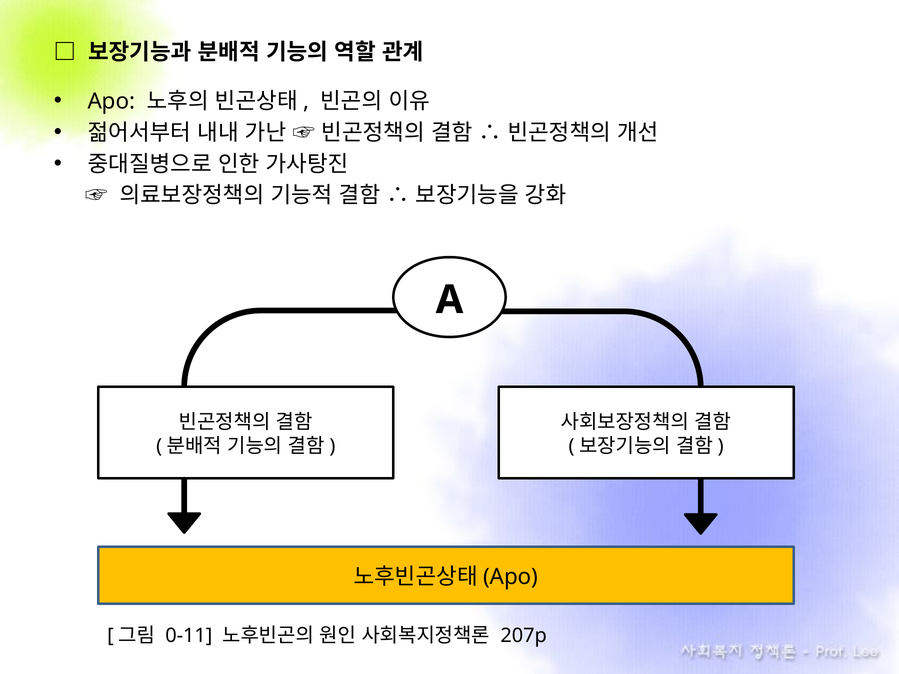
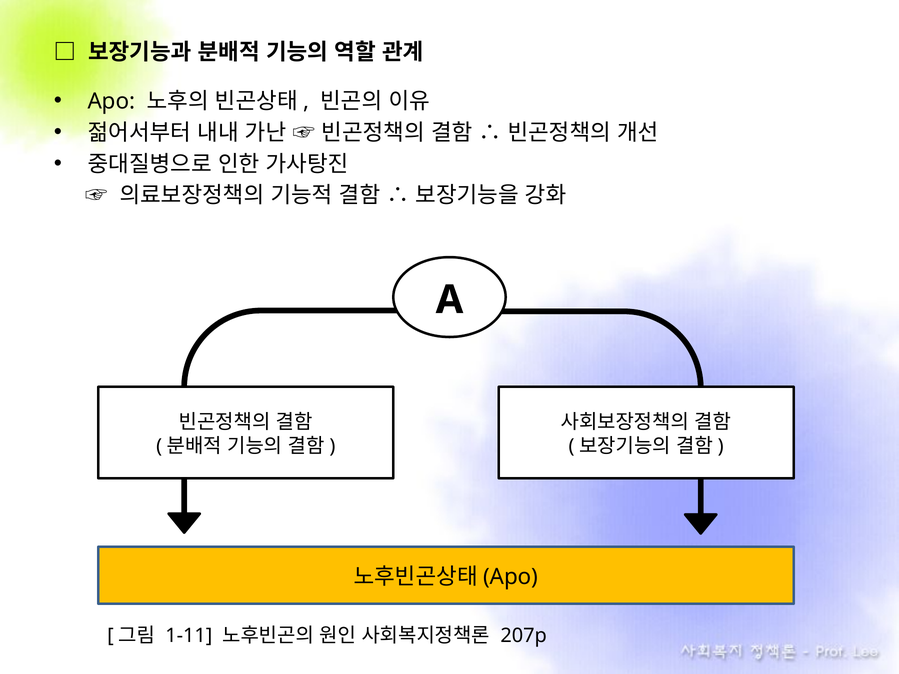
0-11: 0-11 -> 1-11 (189, 636)
